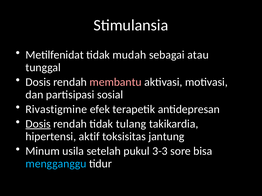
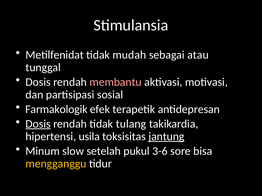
Rivastigmine: Rivastigmine -> Farmakologik (56, 109)
aktif: aktif -> usila (89, 137)
jantung underline: none -> present (166, 137)
usila: usila -> slow (73, 151)
3-3: 3-3 -> 3-6 (160, 151)
mengganggu colour: light blue -> yellow (56, 164)
